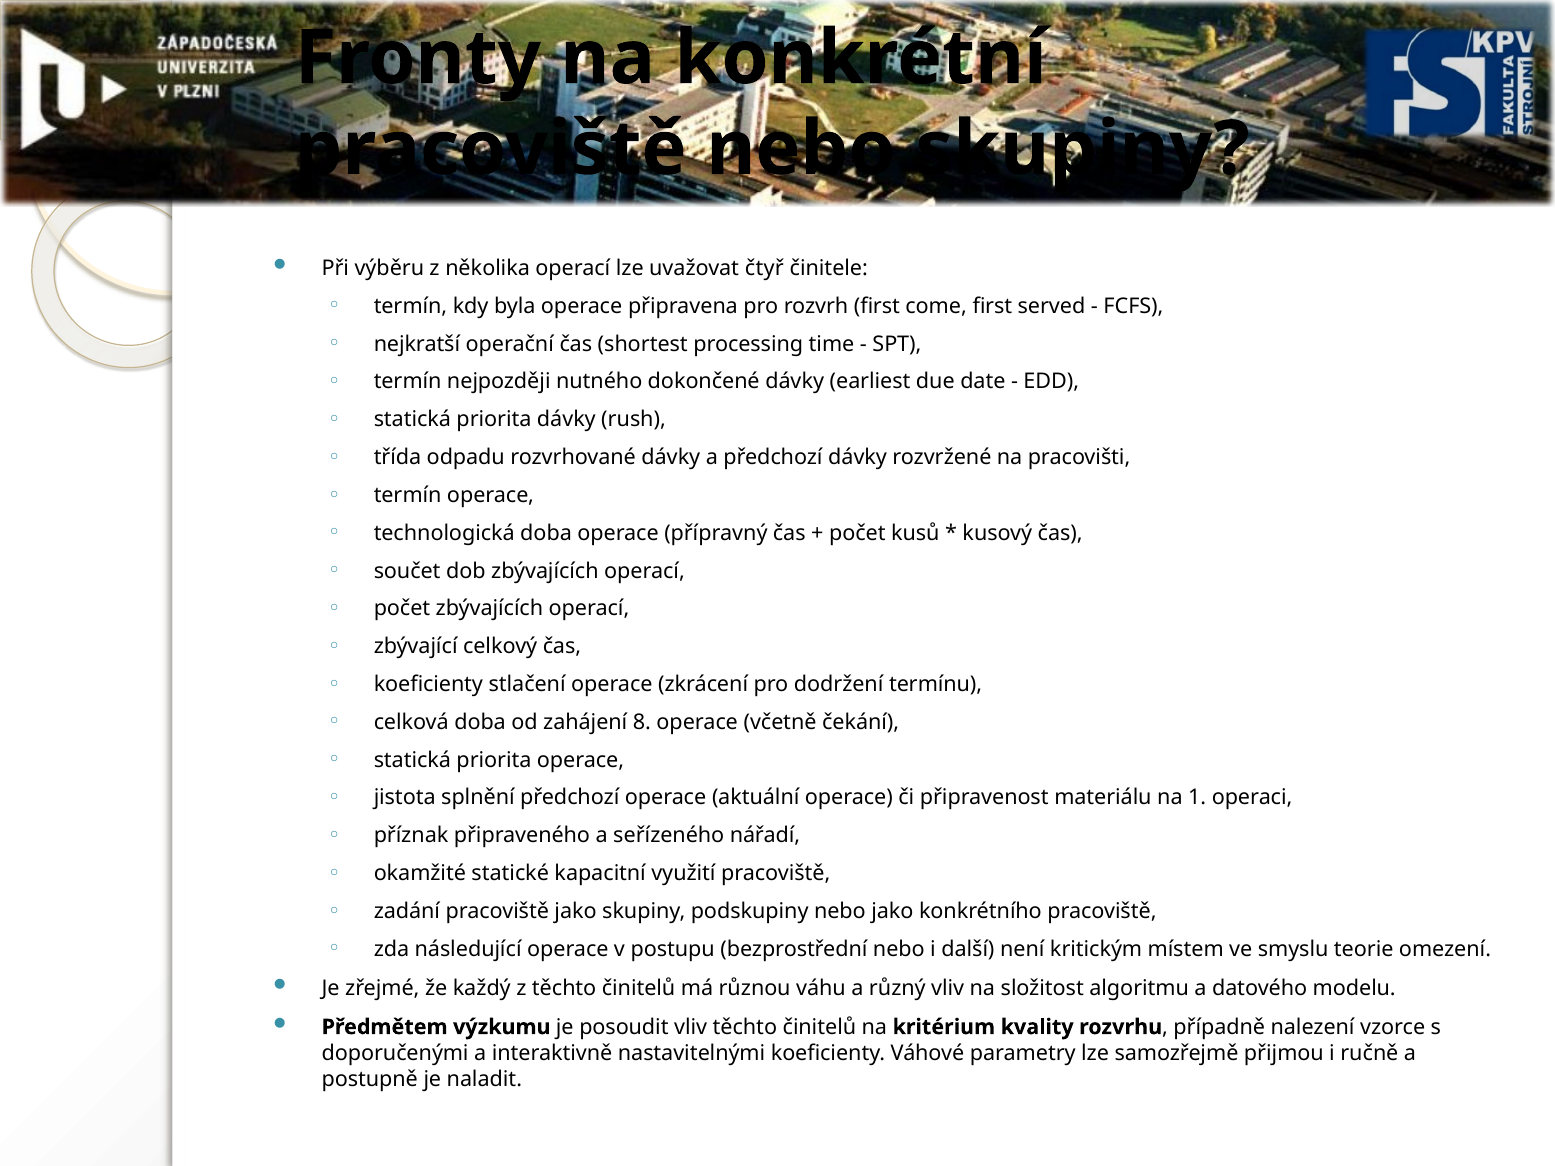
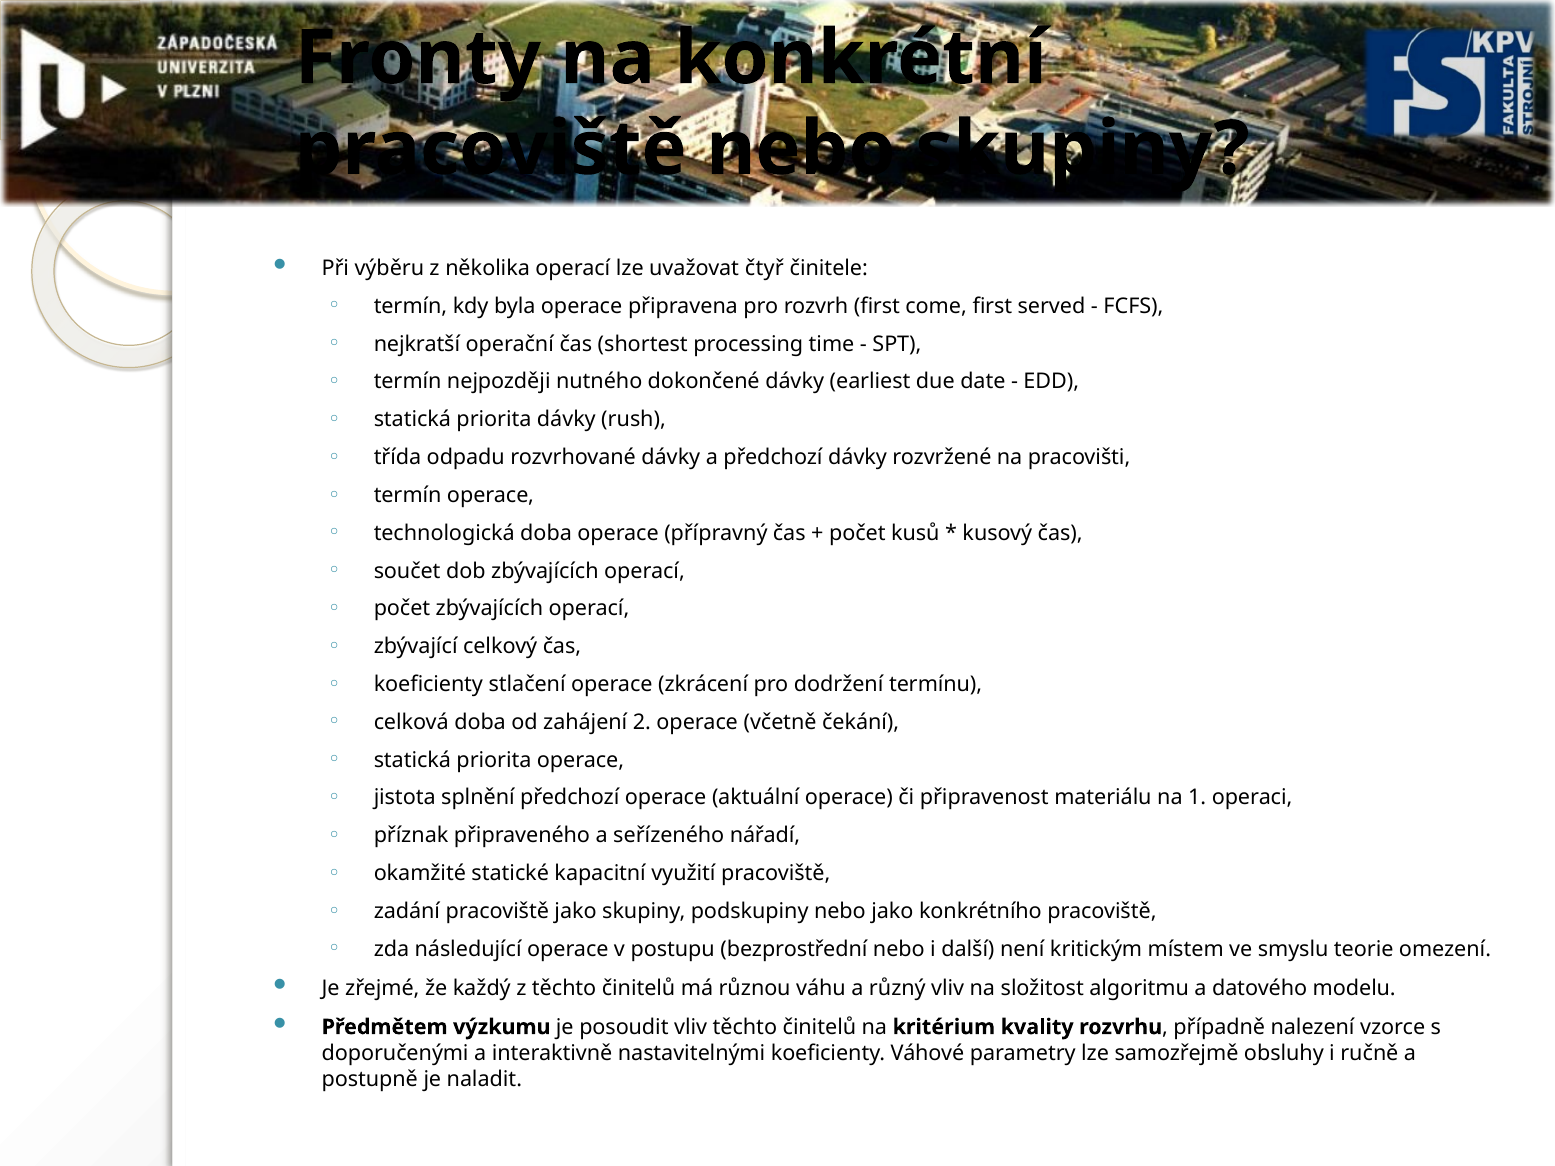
8: 8 -> 2 (642, 722)
přijmou: přijmou -> obsluhy (1284, 1053)
